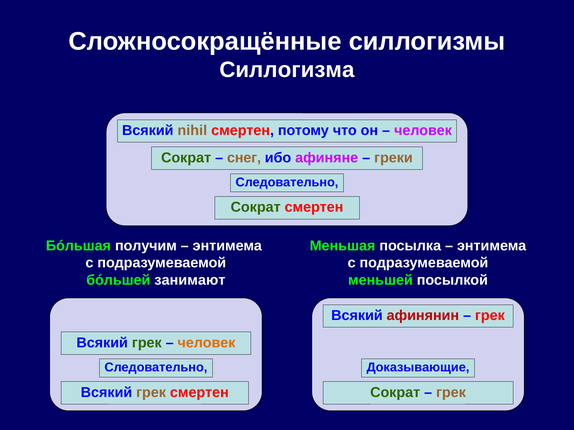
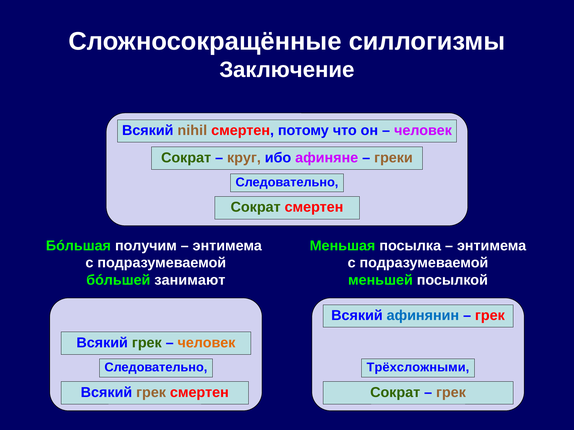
Силлогизма: Силлогизма -> Заключение (287, 70)
снег: снег -> круг (244, 158)
афинянин colour: red -> blue (423, 316)
Доказывающие: Доказывающие -> Трёхсложными (418, 368)
